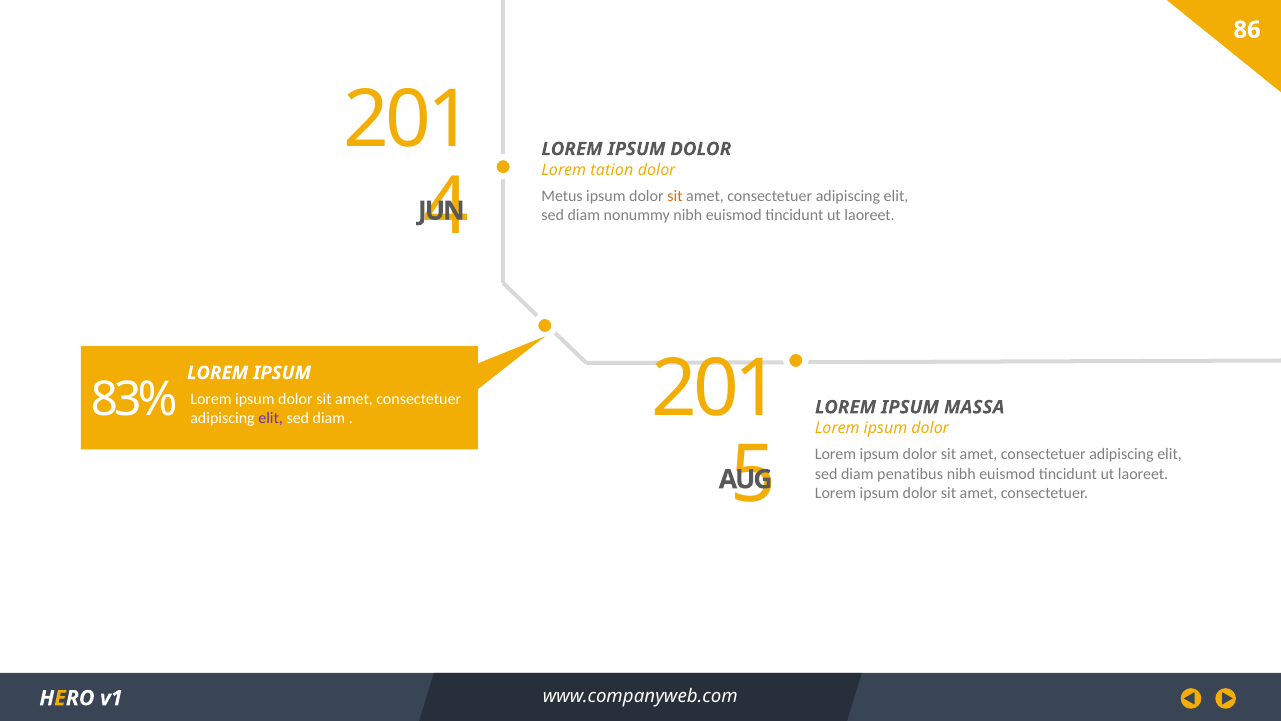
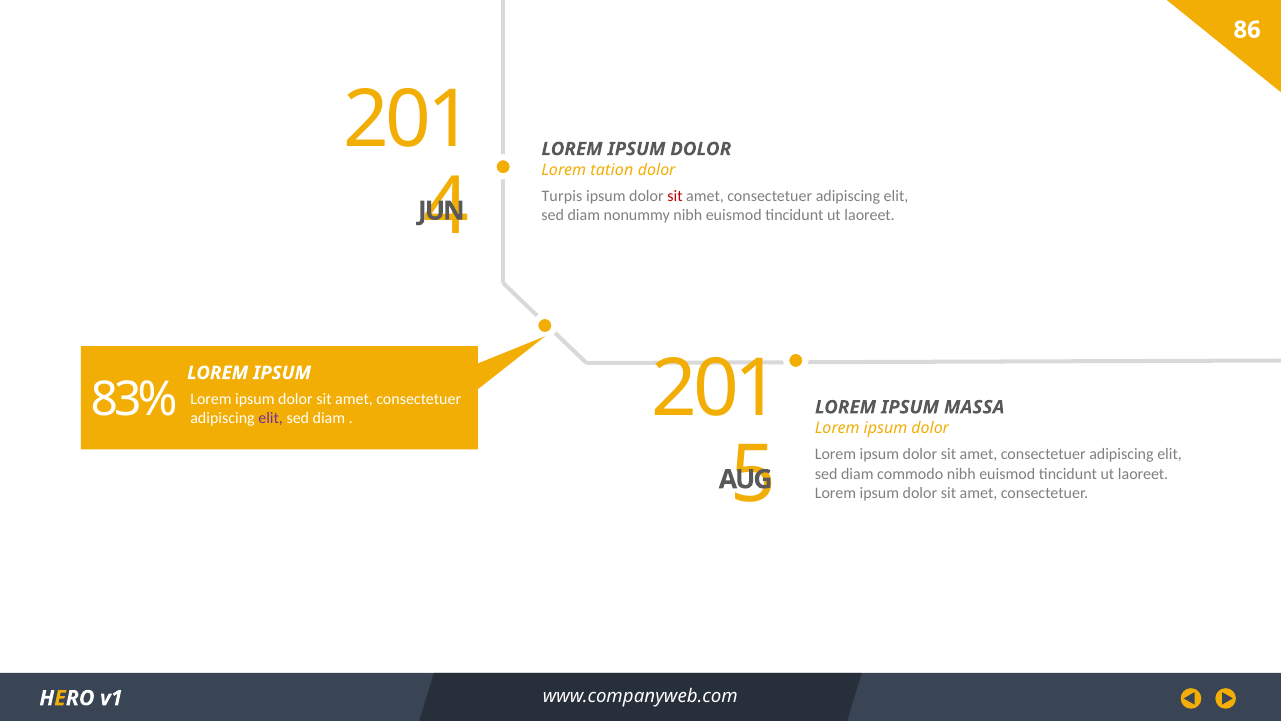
Metus: Metus -> Turpis (562, 196)
sit colour: orange -> red (675, 196)
penatibus: penatibus -> commodo (910, 474)
